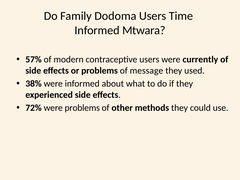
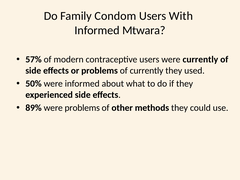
Dodoma: Dodoma -> Condom (115, 16)
Time: Time -> With (181, 16)
of message: message -> currently (147, 71)
38%: 38% -> 50% (34, 84)
72%: 72% -> 89% (34, 108)
